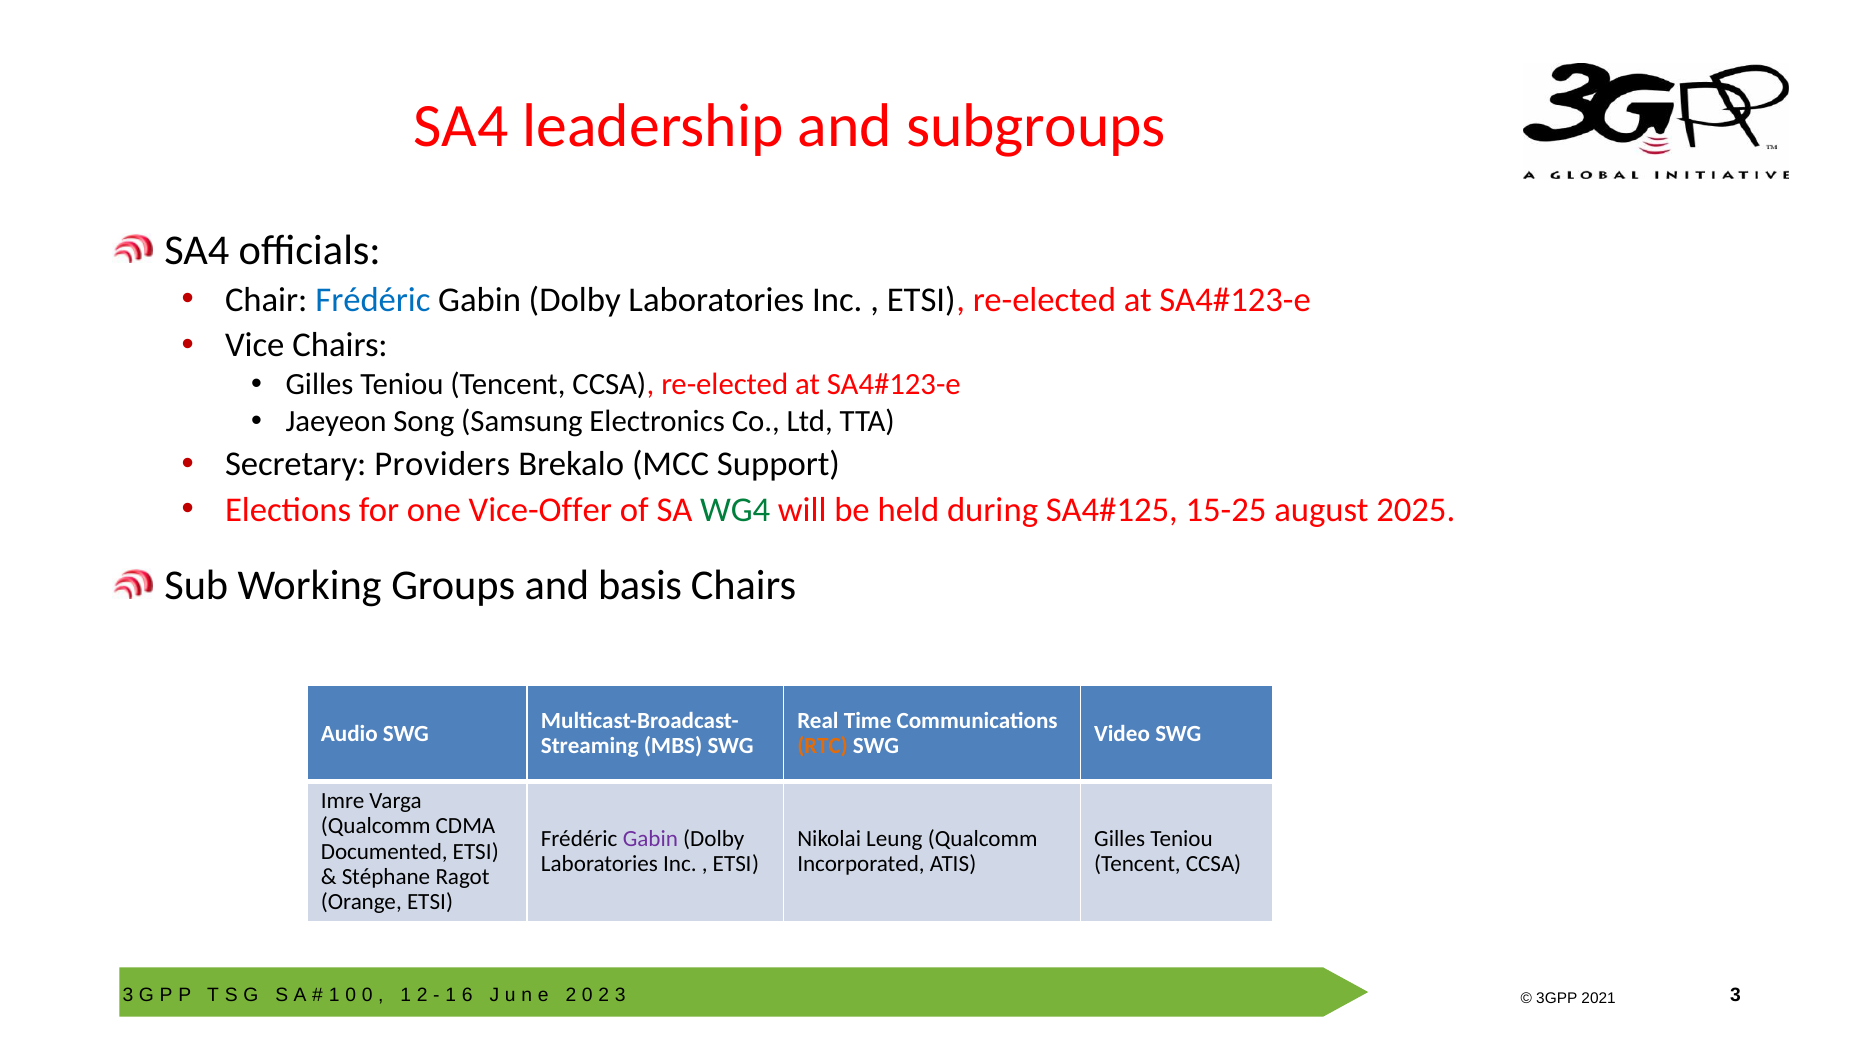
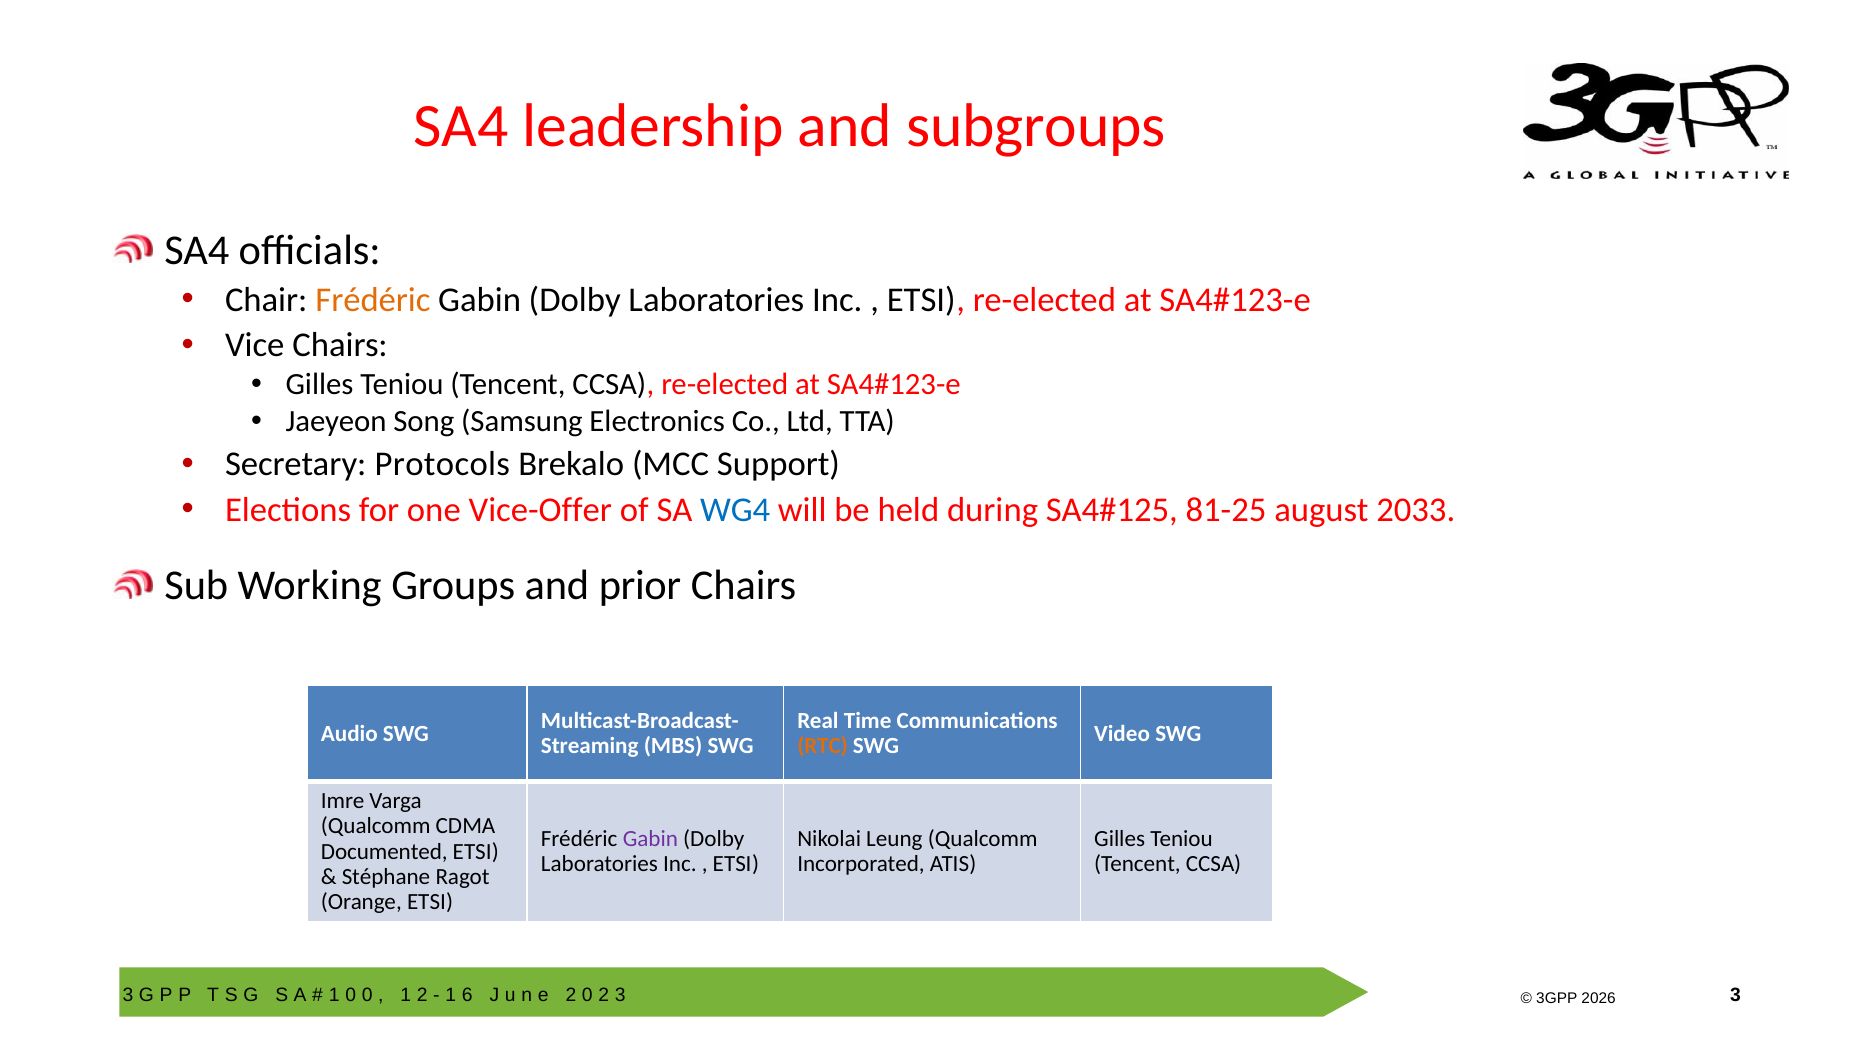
Frédéric colour: blue -> orange (373, 300)
Providers: Providers -> Protocols (442, 464)
WG4 colour: green -> blue (735, 510)
15-25: 15-25 -> 81-25 (1226, 510)
2025: 2025 -> 2033 (1416, 510)
basis: basis -> prior (640, 586)
2021: 2021 -> 2026 (1599, 998)
